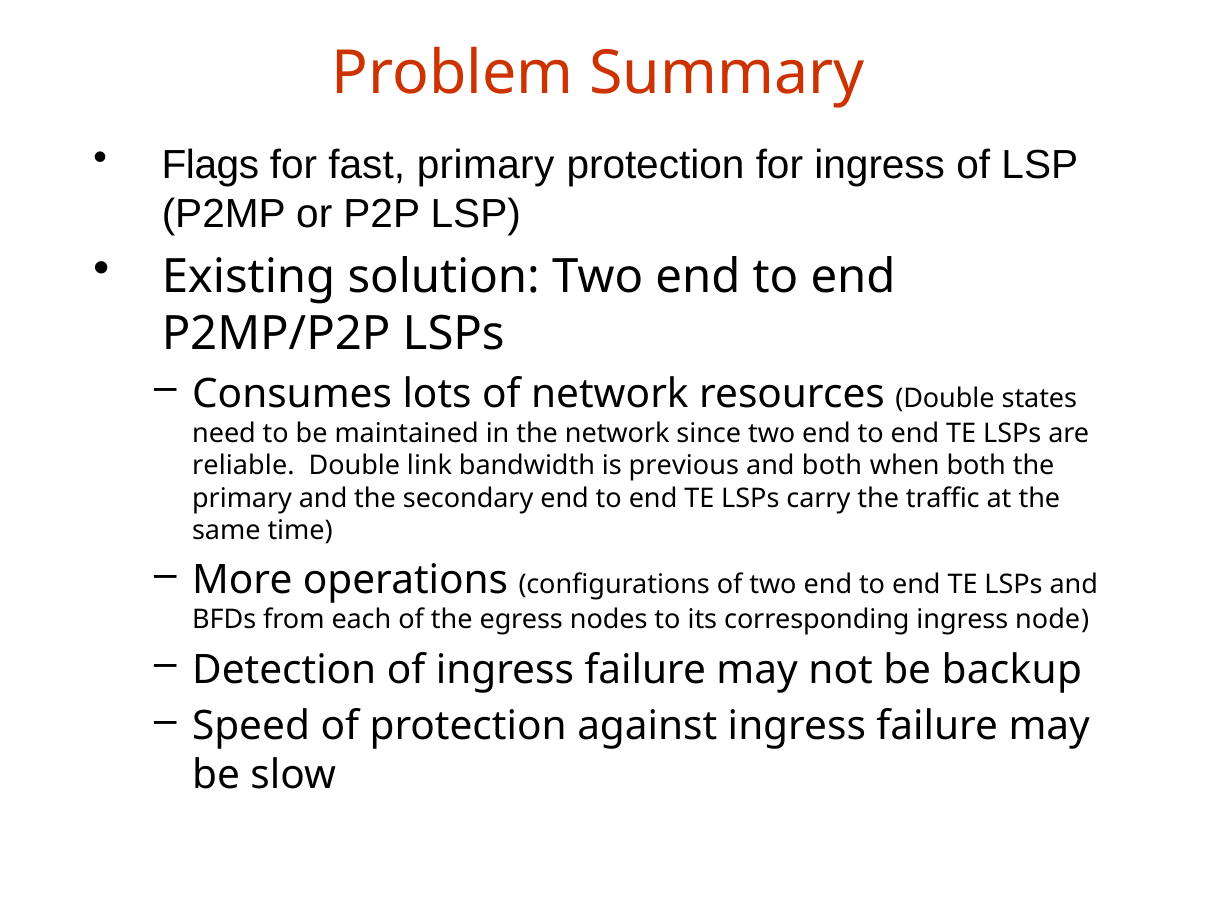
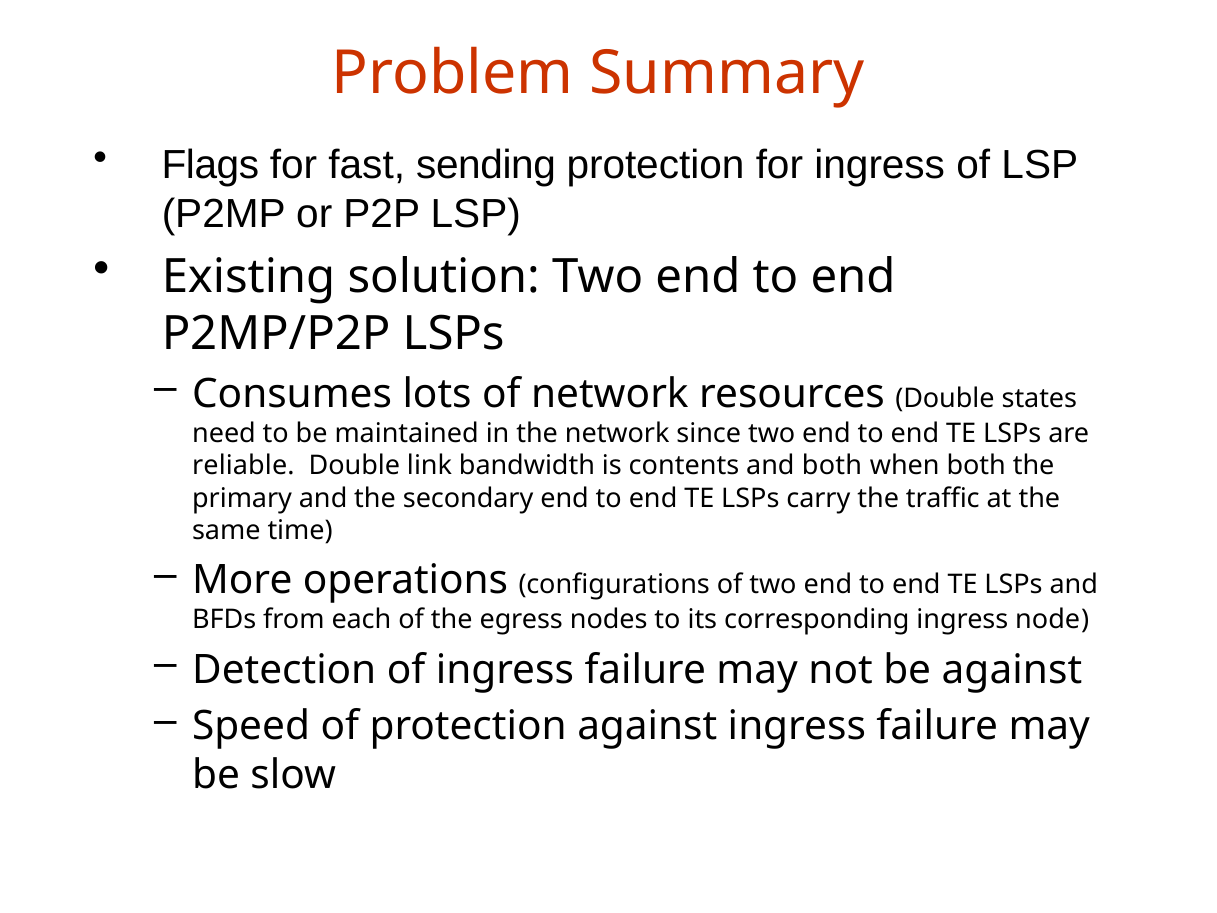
fast primary: primary -> sending (486, 165)
previous: previous -> contents (684, 466)
be backup: backup -> against (1012, 669)
